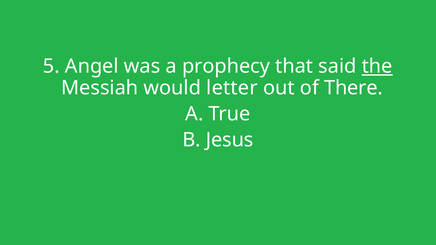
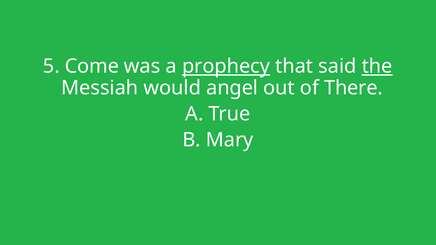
Angel: Angel -> Come (92, 66)
prophecy underline: none -> present (226, 66)
letter: letter -> angel (232, 88)
Jesus: Jesus -> Mary (230, 140)
